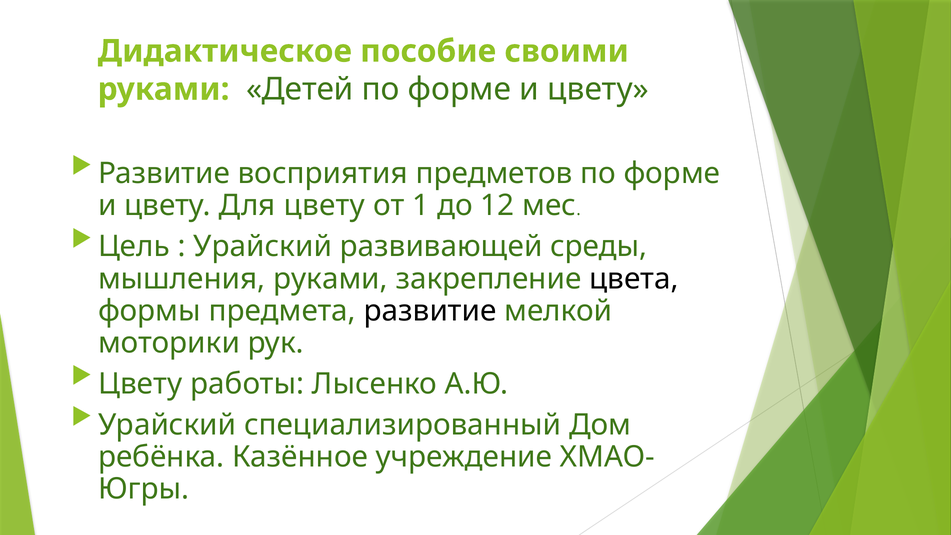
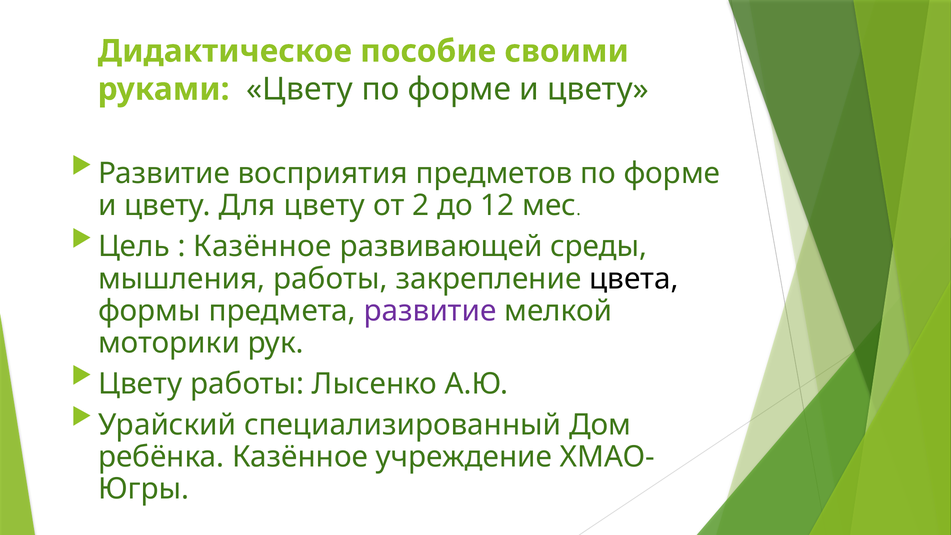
руками Детей: Детей -> Цвету (300, 89)
1: 1 -> 2 (421, 206)
Урайский: Урайский -> Казённое (262, 247)
мышления руками: руками -> работы (330, 279)
развитие colour: black -> purple (430, 311)
